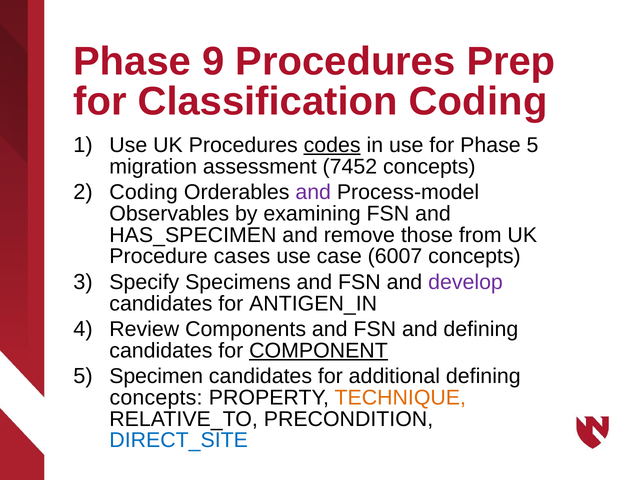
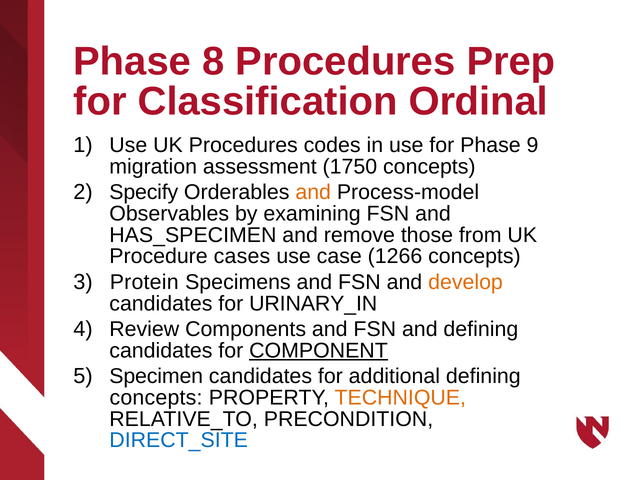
9: 9 -> 8 (213, 61)
Classification Coding: Coding -> Ordinal (478, 102)
codes underline: present -> none (332, 145)
Phase 5: 5 -> 9 (533, 145)
7452: 7452 -> 1750 (350, 166)
Coding: Coding -> Specify (144, 192)
and colour: purple -> orange (313, 192)
6007: 6007 -> 1266 (395, 256)
Specify: Specify -> Protein (144, 282)
develop colour: purple -> orange (466, 282)
ANTIGEN_IN: ANTIGEN_IN -> URINARY_IN (313, 303)
